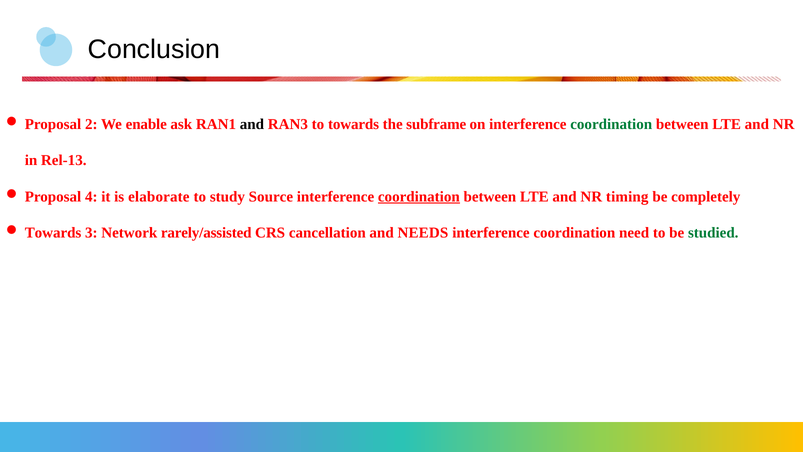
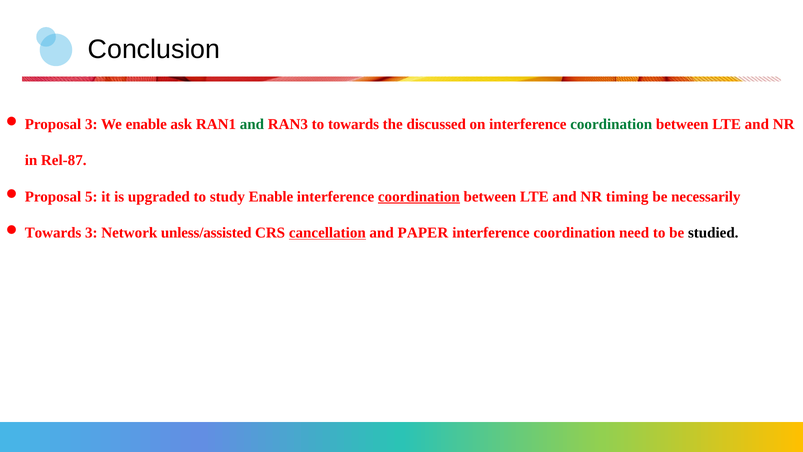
Proposal 2: 2 -> 3 (91, 124)
and colour: black -> green (252, 124)
subframe: subframe -> discussed (436, 124)
Rel-13: Rel-13 -> Rel-87 (64, 160)
4: 4 -> 5 (91, 196)
elaborate: elaborate -> upgraded (159, 196)
study Source: Source -> Enable (271, 196)
completely: completely -> necessarily (706, 196)
rarely/assisted: rarely/assisted -> unless/assisted (206, 233)
cancellation underline: none -> present (327, 233)
NEEDS: NEEDS -> PAPER (423, 233)
studied colour: green -> black (713, 233)
